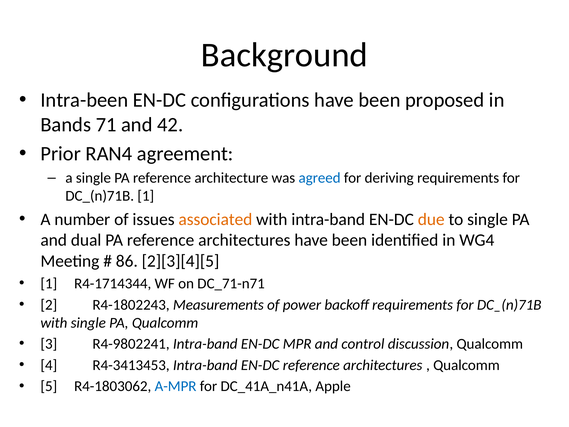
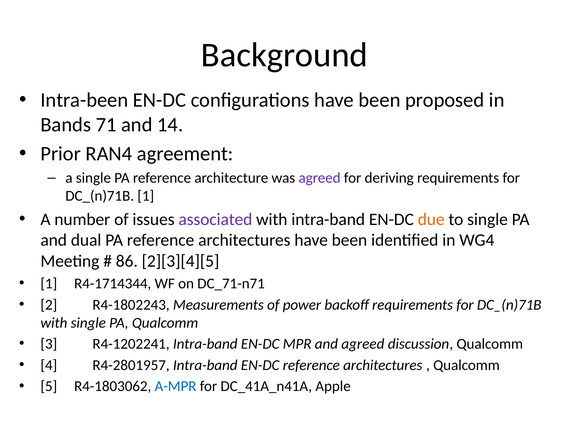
42: 42 -> 14 (170, 125)
agreed colour: blue -> purple (320, 178)
associated colour: orange -> purple (215, 219)
R4-9802241: R4-9802241 -> R4-1202241 (131, 344)
and control: control -> agreed (363, 344)
R4-3413453: R4-3413453 -> R4-2801957 (131, 365)
